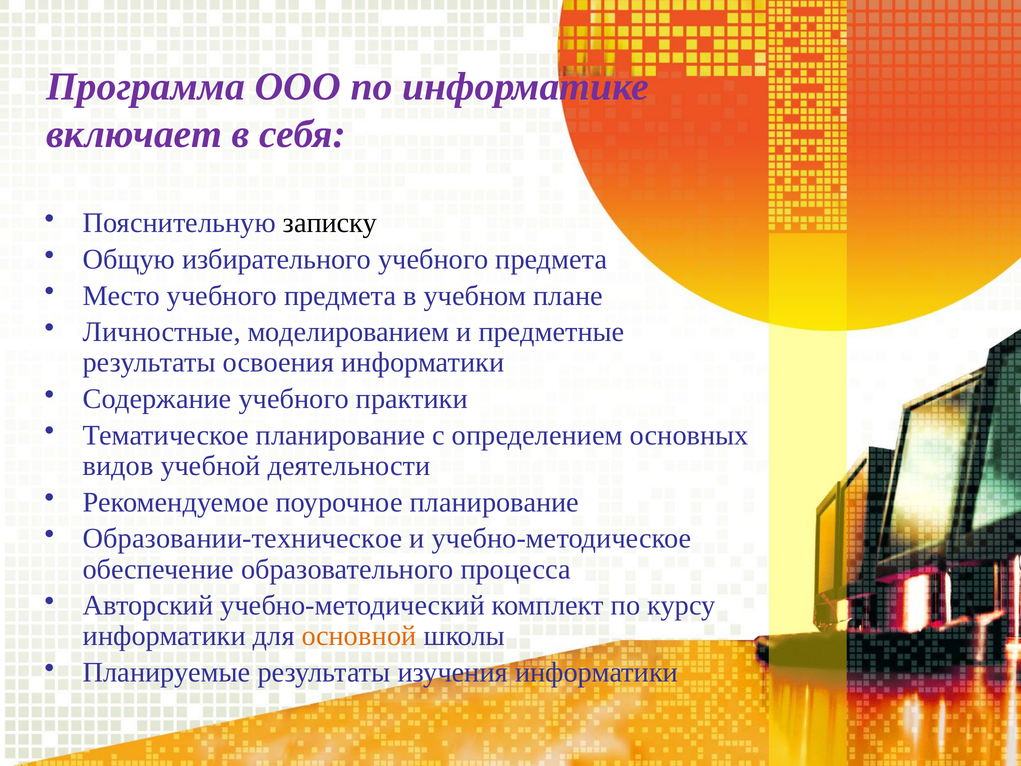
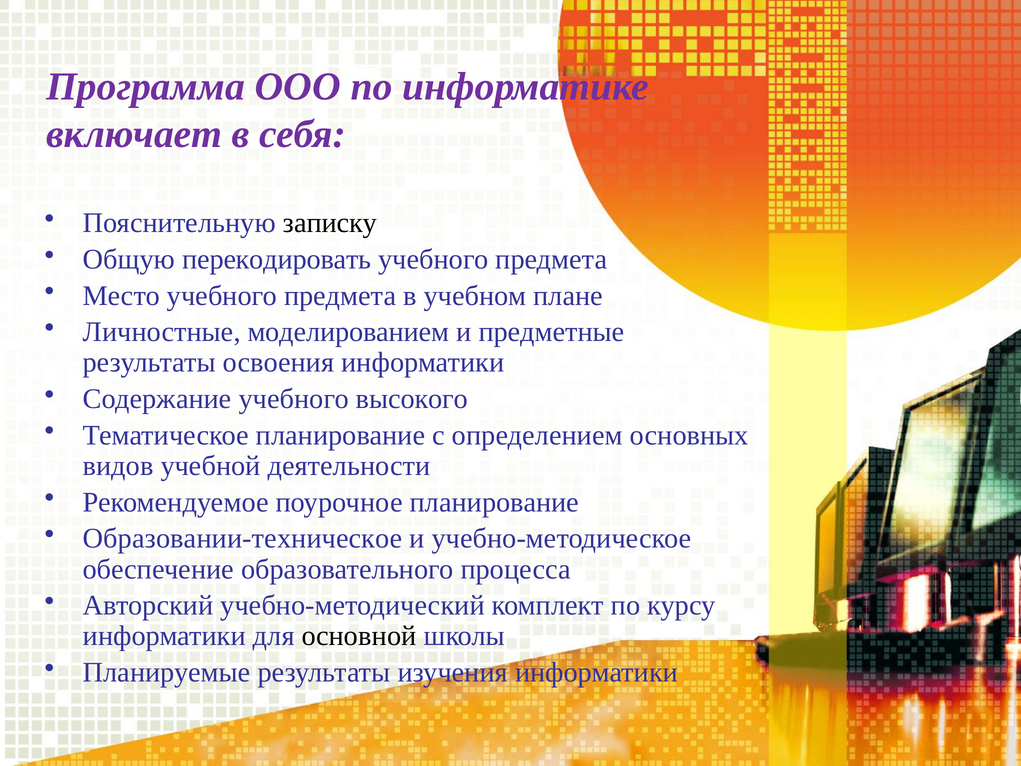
избирательного: избирательного -> перекодировать (277, 259)
практики: практики -> высокого (412, 399)
основной colour: orange -> black (359, 636)
